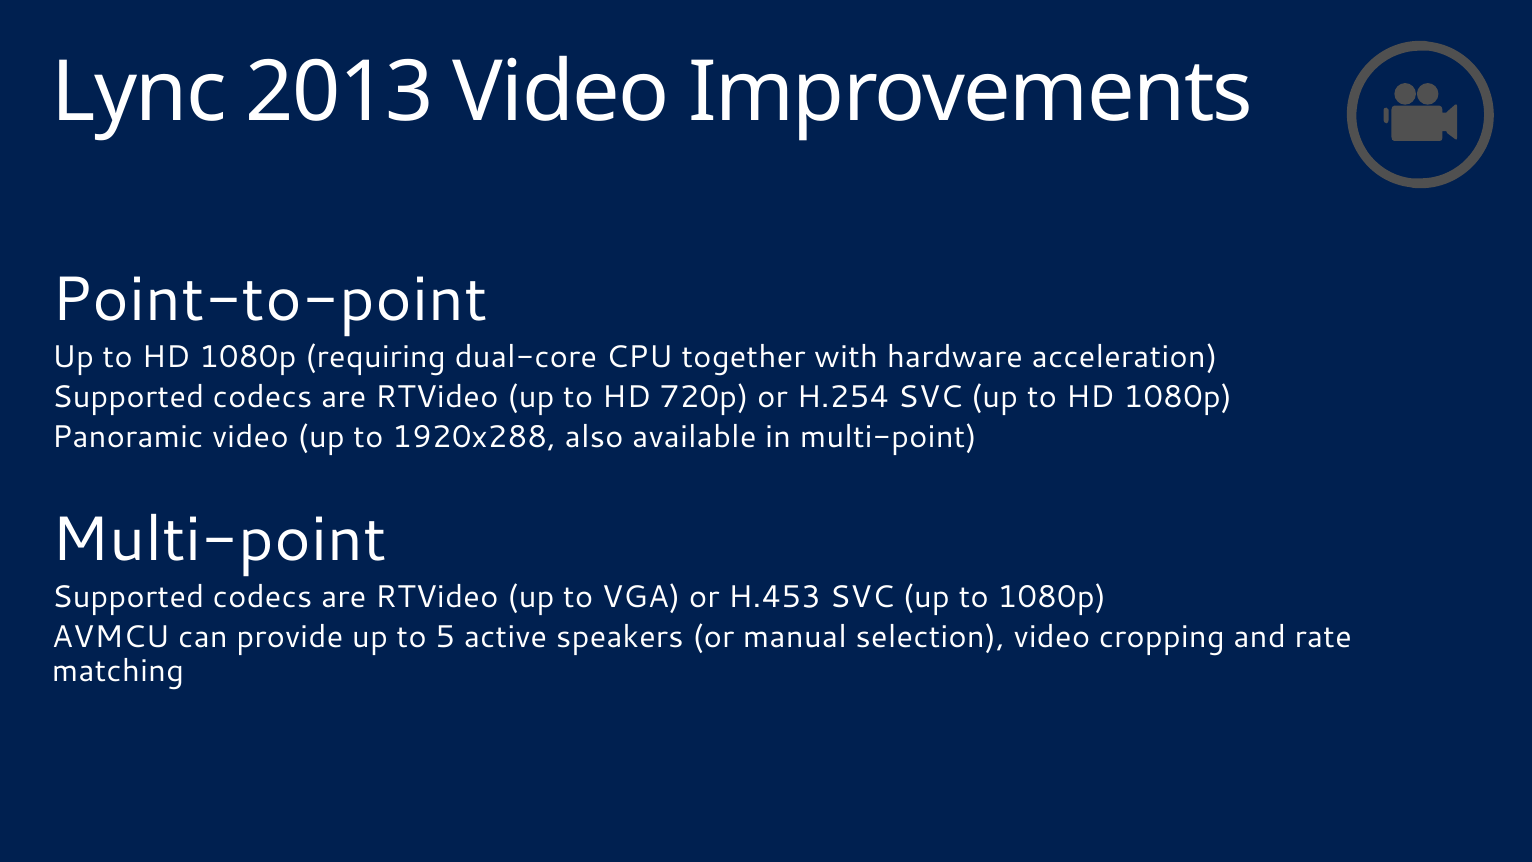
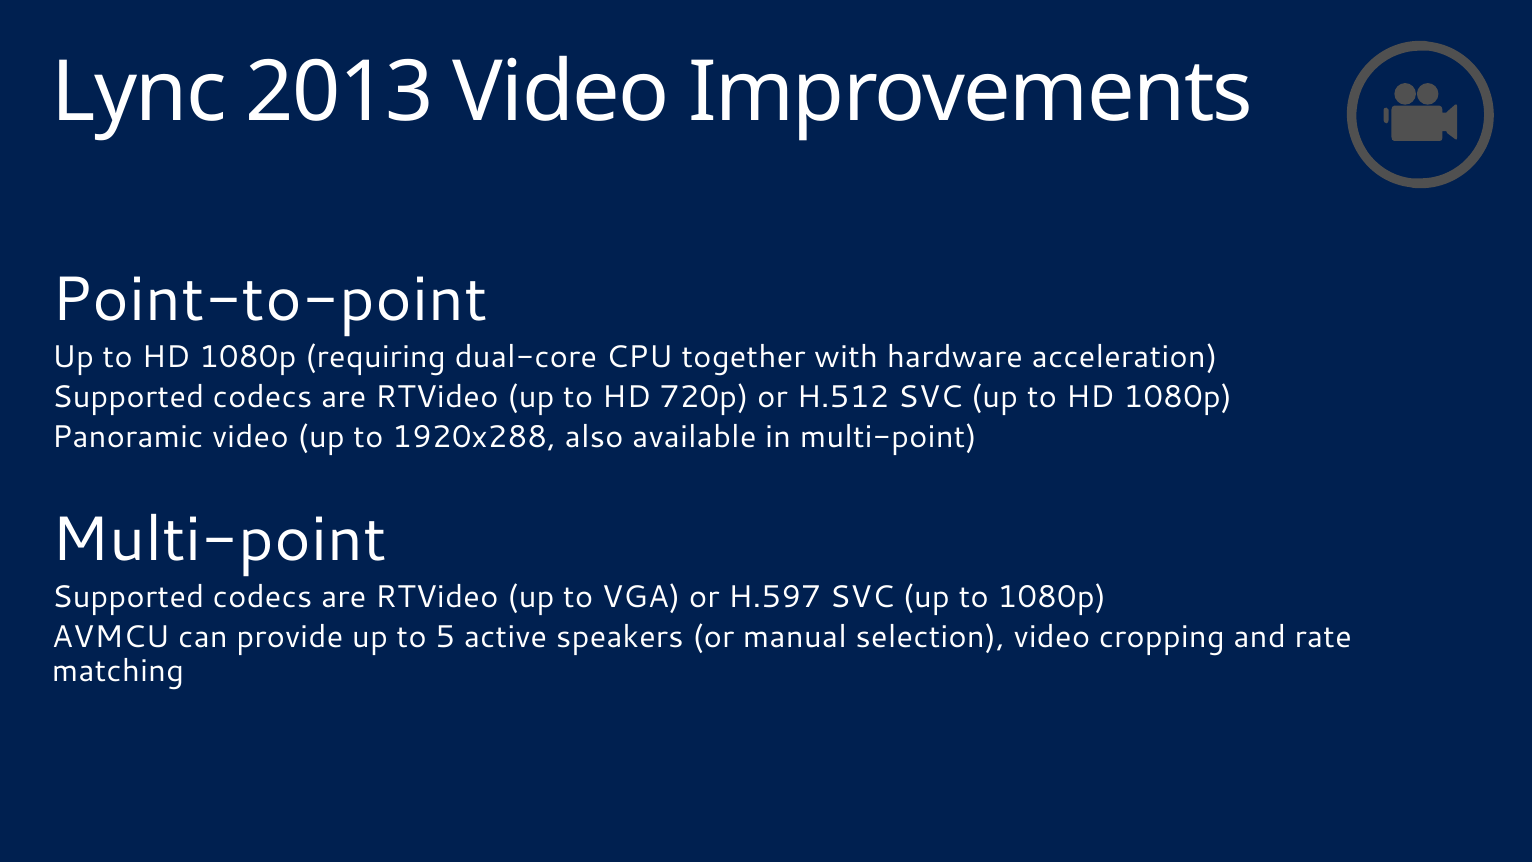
H.254: H.254 -> H.512 (843, 397)
H.453: H.453 -> H.597 (775, 597)
